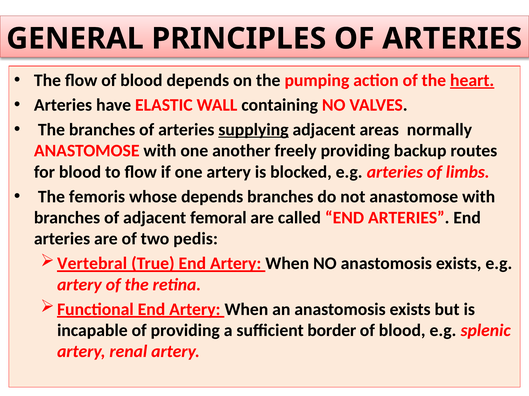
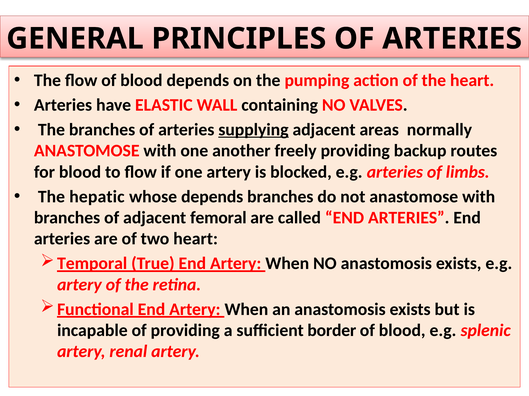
heart underline: present -> none (472, 81)
femoris: femoris -> hepatic (97, 197)
two pedis: pedis -> heart (196, 239)
Vertebral: Vertebral -> Temporal (92, 264)
